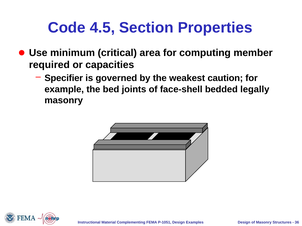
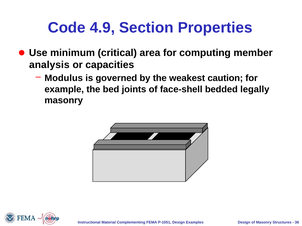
4.5: 4.5 -> 4.9 (102, 28)
required: required -> analysis (49, 65)
Specifier: Specifier -> Modulus (64, 78)
